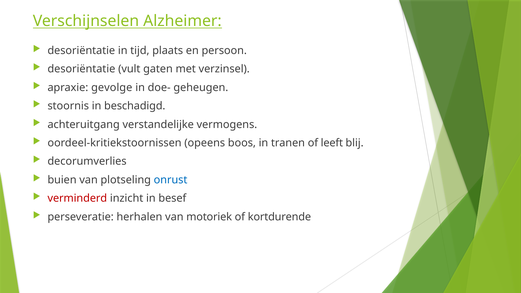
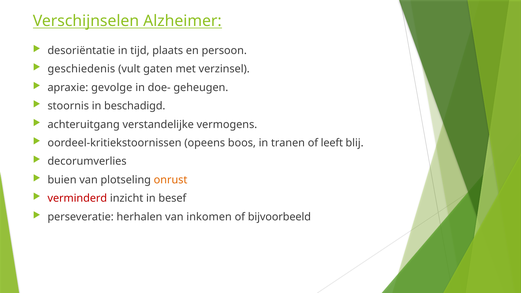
desoriëntatie: desoriëntatie -> geschiedenis (81, 69)
onrust colour: blue -> orange (171, 180)
motoriek: motoriek -> inkomen (209, 217)
kortdurende: kortdurende -> bijvoorbeeld (279, 217)
